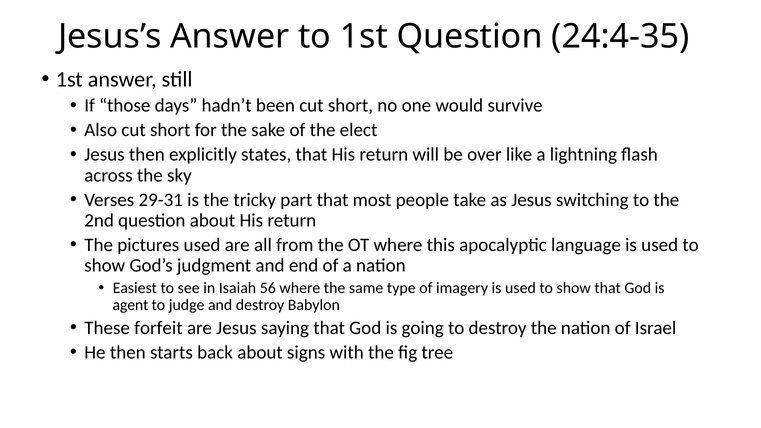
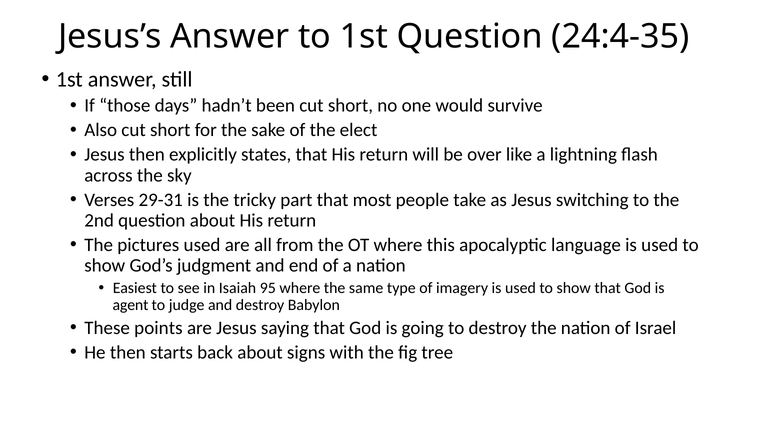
56: 56 -> 95 (268, 288)
forfeit: forfeit -> points (158, 328)
